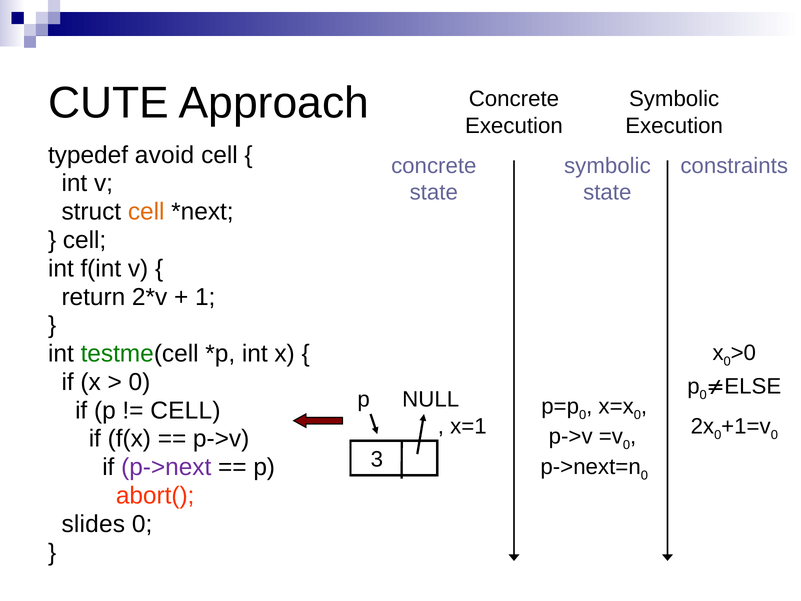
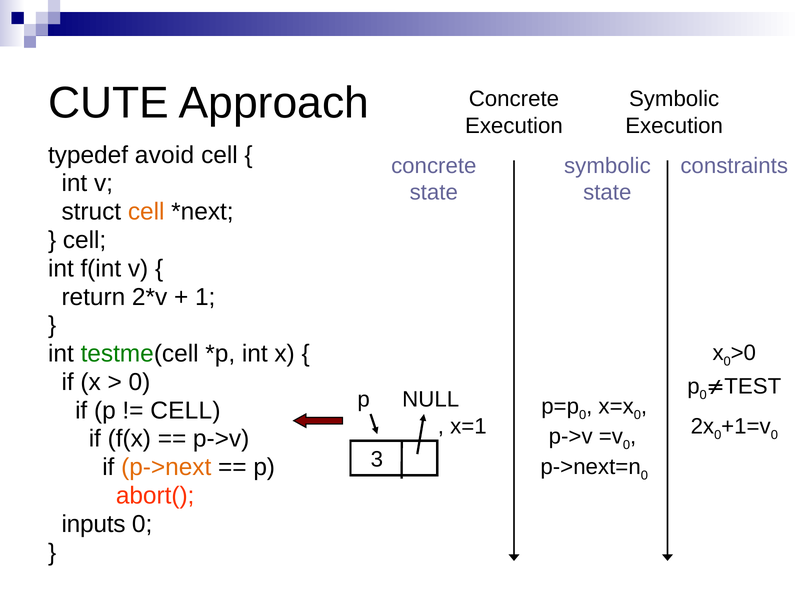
ELSE: ELSE -> TEST (753, 386)
p->next colour: purple -> orange (166, 467)
slides: slides -> inputs (94, 524)
